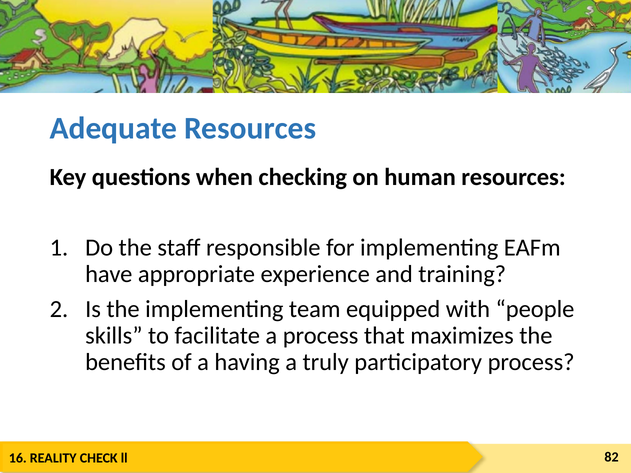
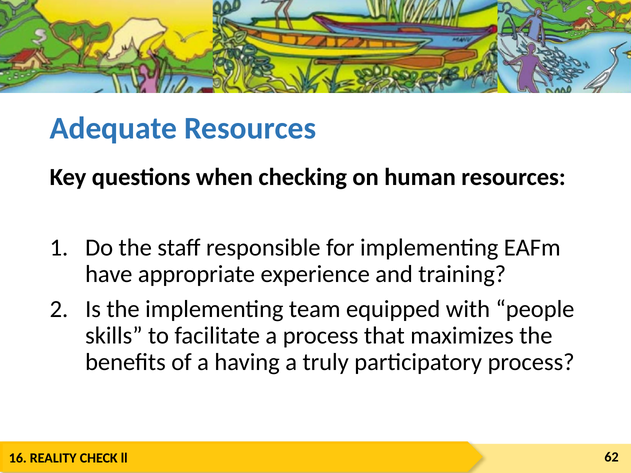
82: 82 -> 62 (612, 458)
